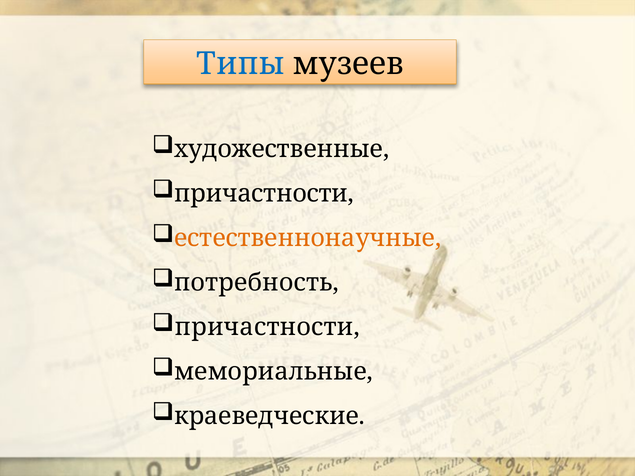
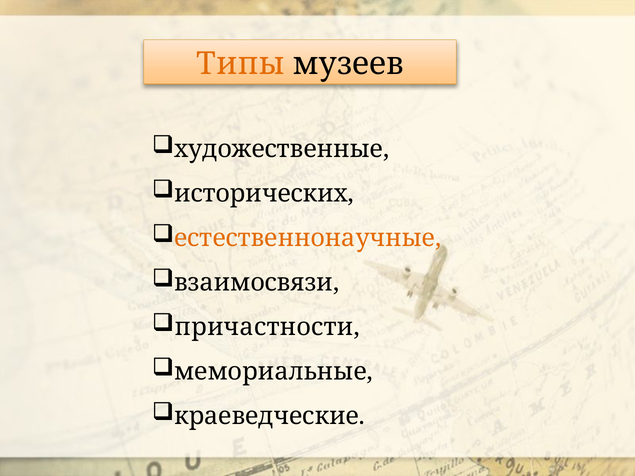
Типы colour: blue -> orange (241, 64)
причастности: причастности -> исторических (264, 194)
потребность: потребность -> взаимосвязи (257, 283)
